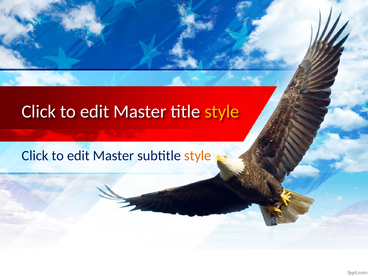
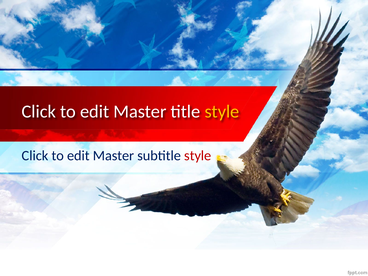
style colour: orange -> red (198, 156)
